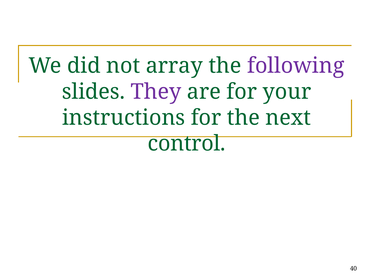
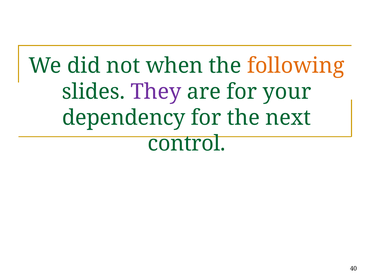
array: array -> when (174, 66)
following colour: purple -> orange (296, 66)
instructions: instructions -> dependency (124, 117)
